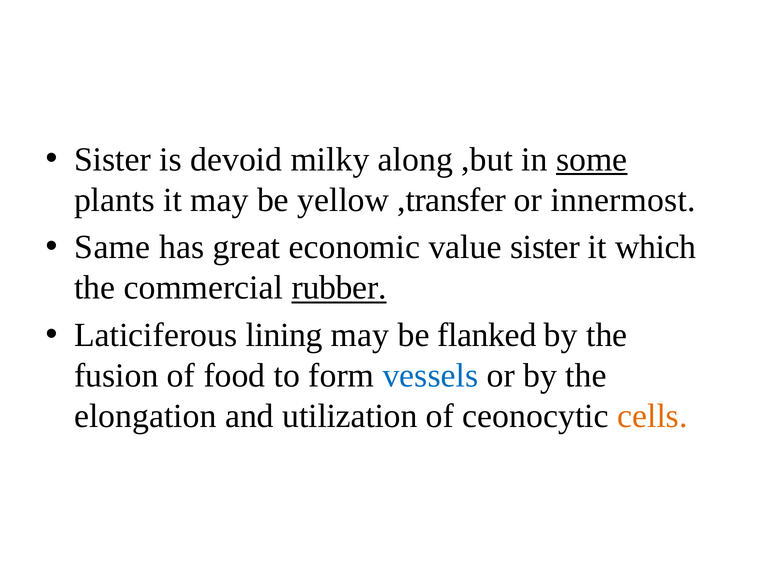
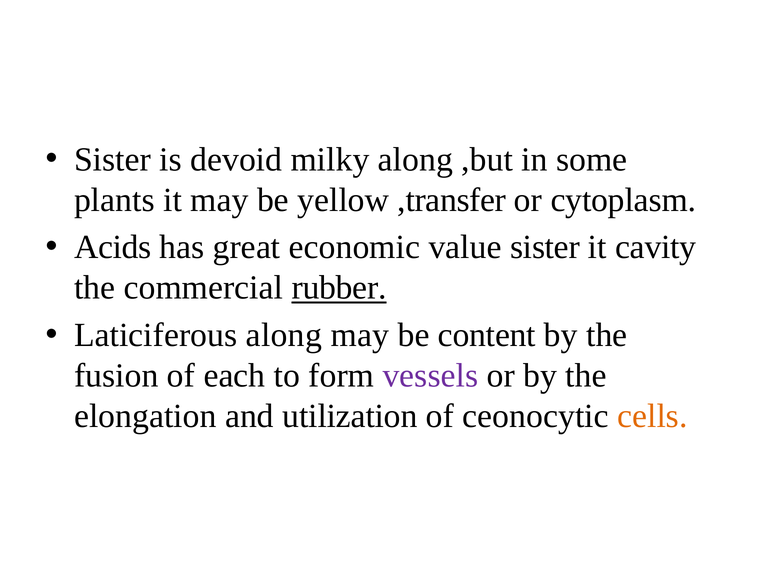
some underline: present -> none (592, 159)
innermost: innermost -> cytoplasm (623, 200)
Same: Same -> Acids (113, 247)
which: which -> cavity (656, 247)
Laticiferous lining: lining -> along (284, 335)
flanked: flanked -> content (487, 335)
food: food -> each (234, 376)
vessels colour: blue -> purple (430, 376)
